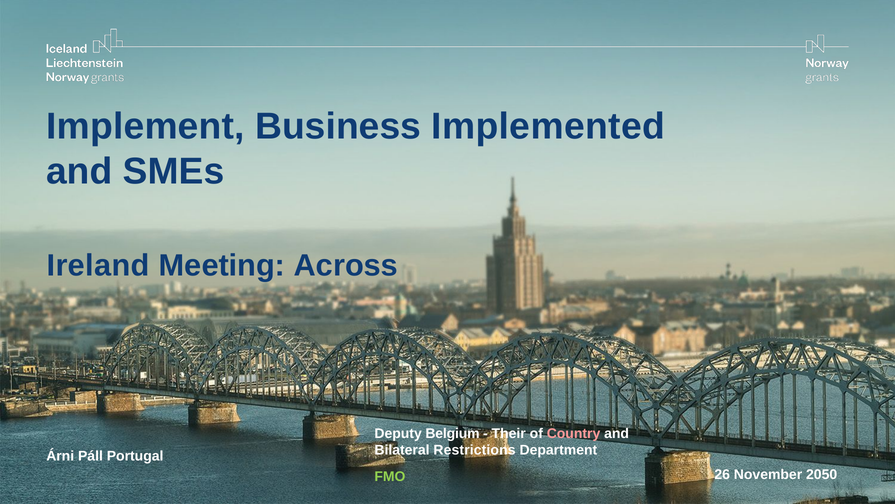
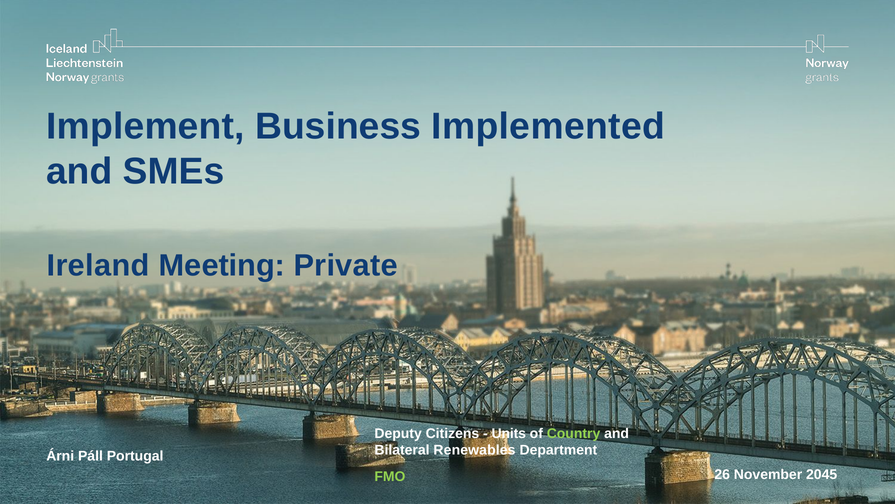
Across: Across -> Private (346, 265)
Belgium: Belgium -> Citizens (452, 433)
Their: Their -> Units (509, 433)
Country colour: pink -> light green (574, 433)
Restrictions: Restrictions -> Renewables (475, 450)
2050: 2050 -> 2045 (822, 474)
